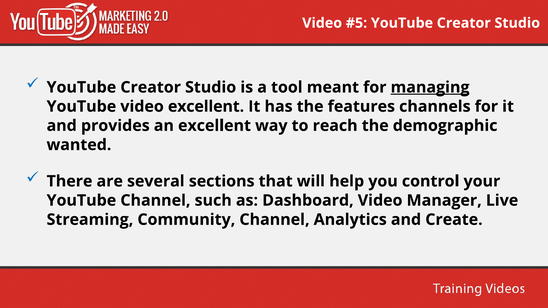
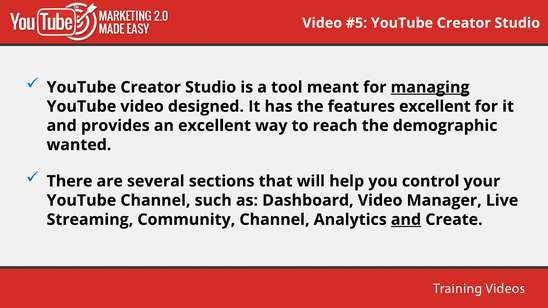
video excellent: excellent -> designed (206, 107)
features channels: channels -> excellent (435, 107)
and underline: none -> present (406, 220)
